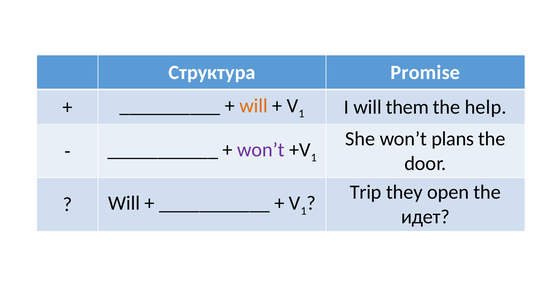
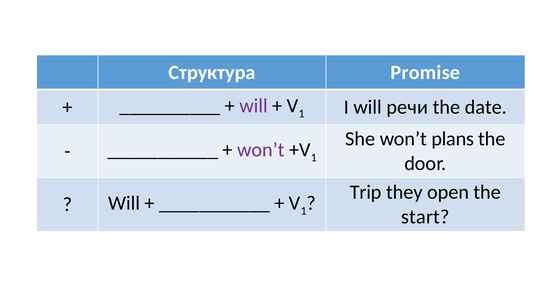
will colour: orange -> purple (254, 106)
them: them -> речи (407, 107)
help: help -> date (486, 107)
идет: идет -> start (425, 217)
